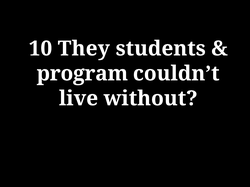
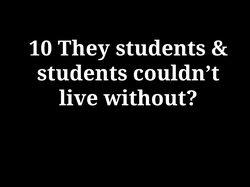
program: program -> students (82, 74)
